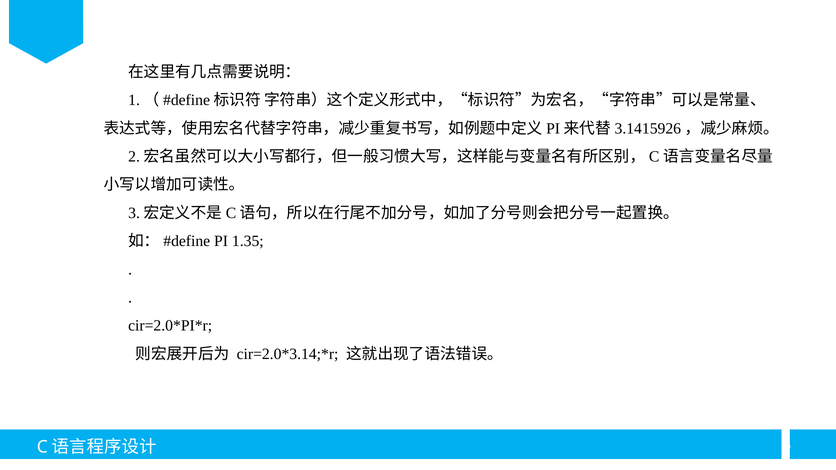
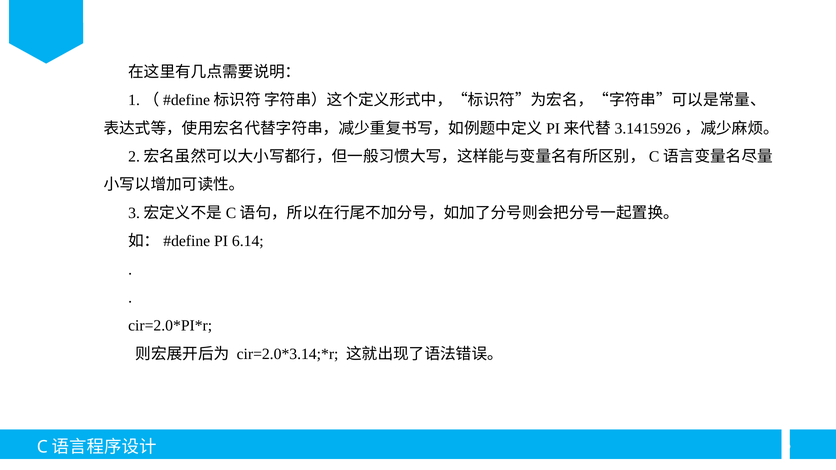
1.35: 1.35 -> 6.14 (248, 241)
